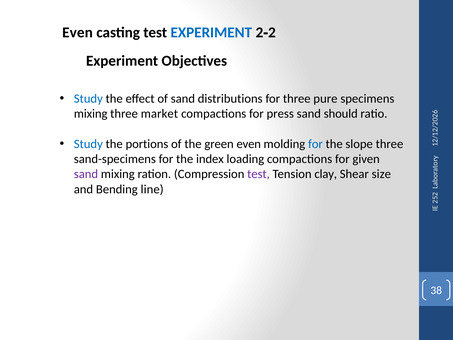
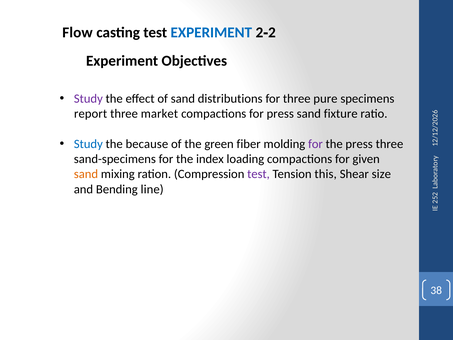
Even: Even -> Flow (77, 32)
Study colour: blue -> purple (88, 98)
mixing: mixing -> report (91, 114)
should: should -> fixture (341, 114)
portions: portions -> because (147, 144)
green even: even -> fiber (249, 144)
for colour: blue -> purple (315, 144)
the slope: slope -> press (359, 144)
sand colour: purple -> orange (86, 174)
clay: clay -> this (326, 174)
